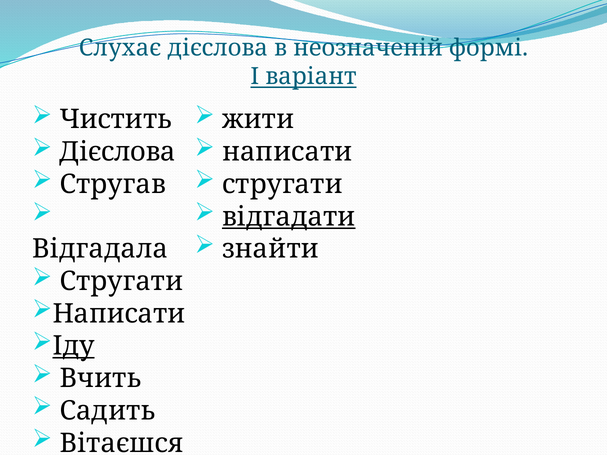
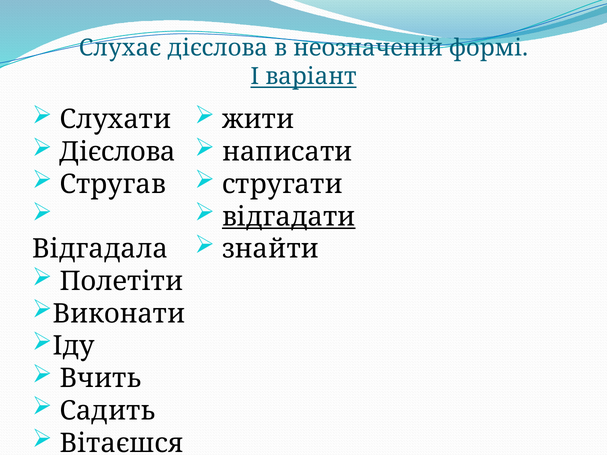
Чистить: Чистить -> Слухати (115, 120)
Стругати: Стругати -> Полетіти (121, 282)
Написати: Написати -> Виконати (119, 314)
Іду underline: present -> none (74, 346)
